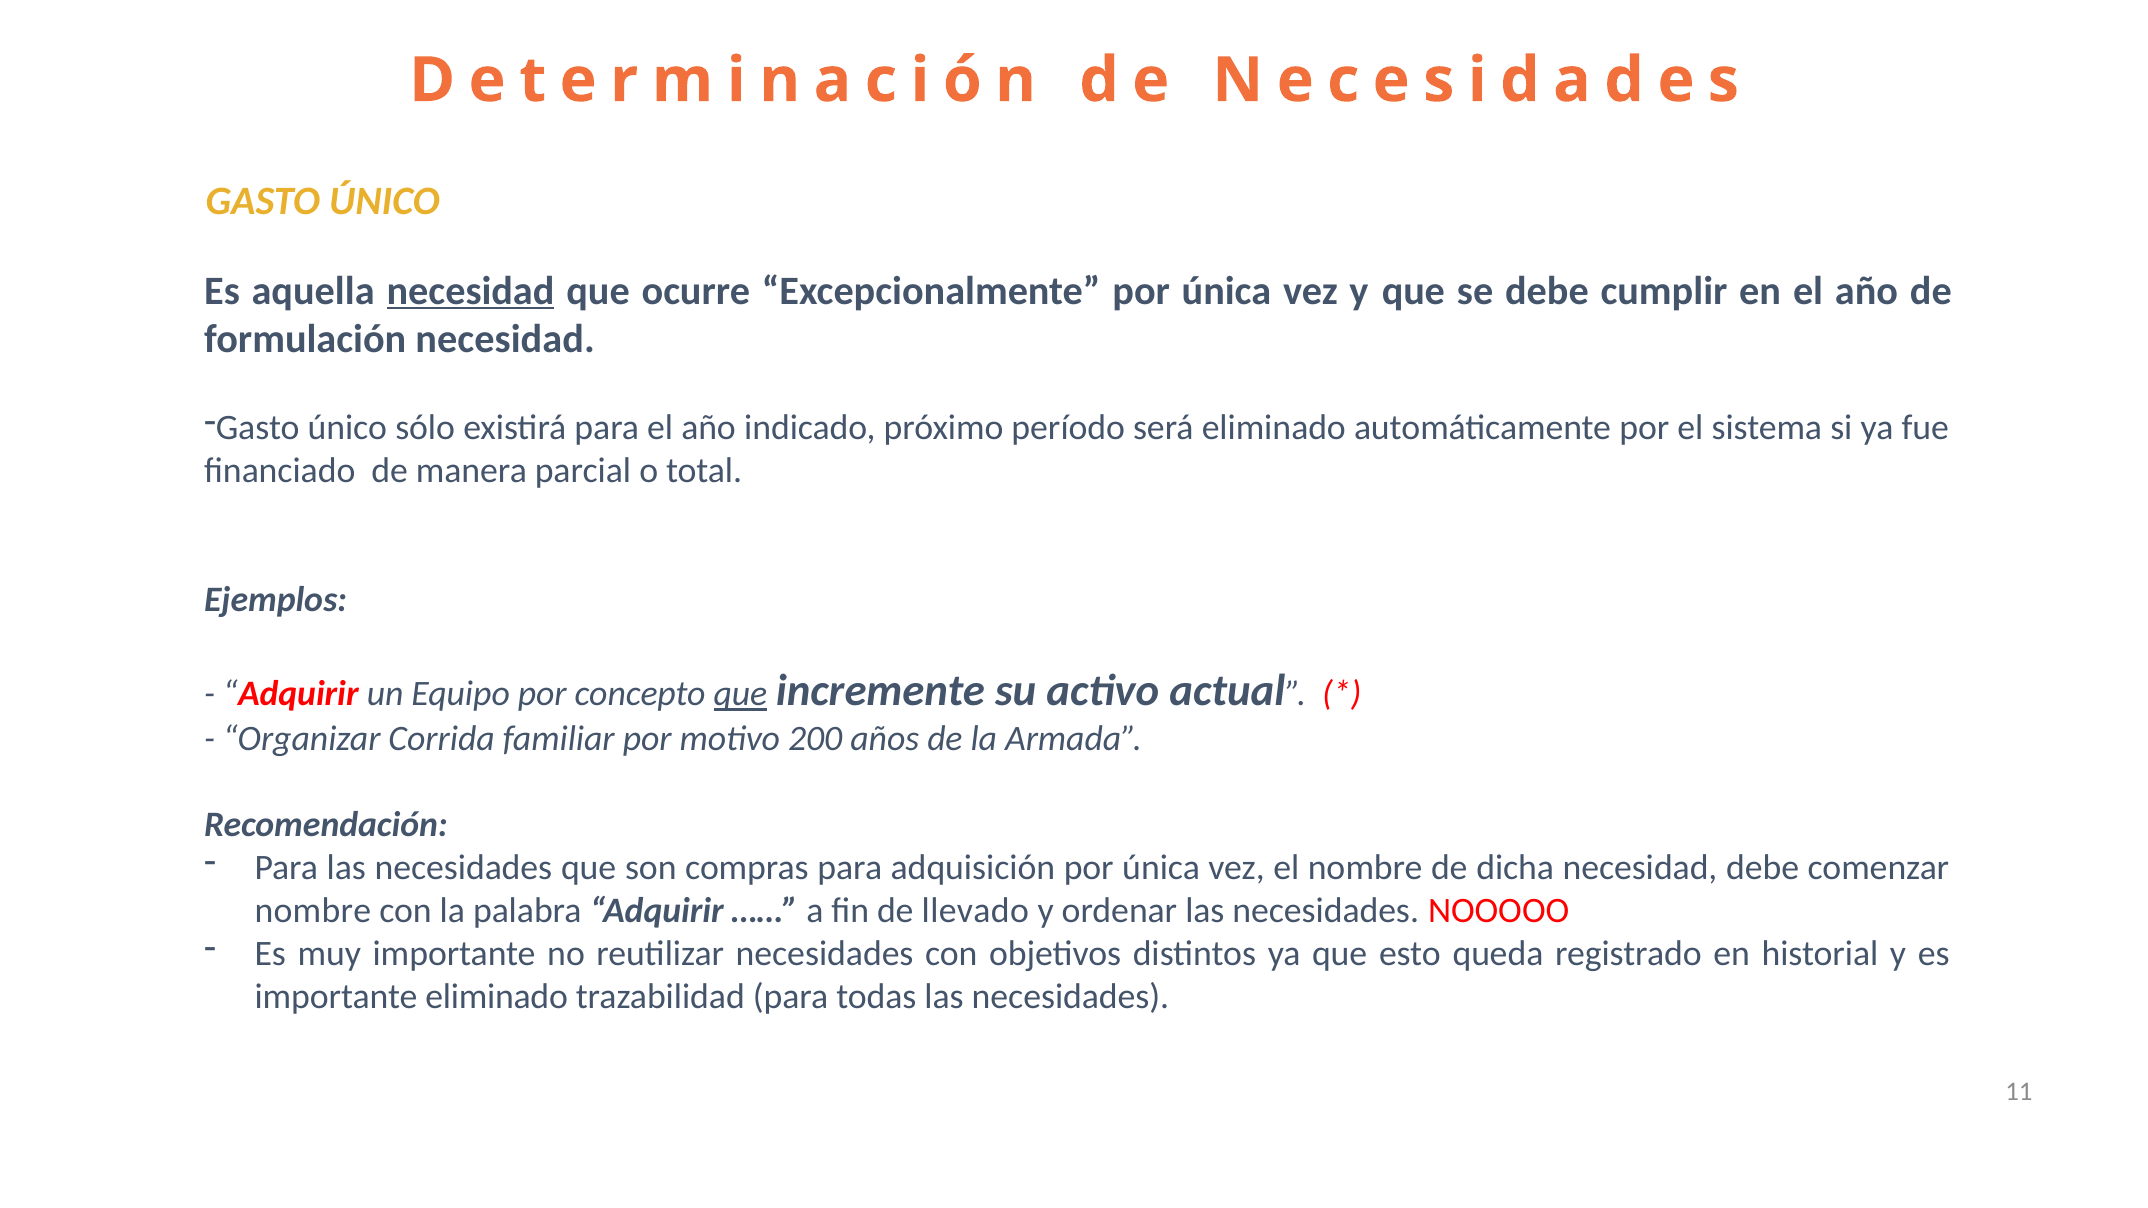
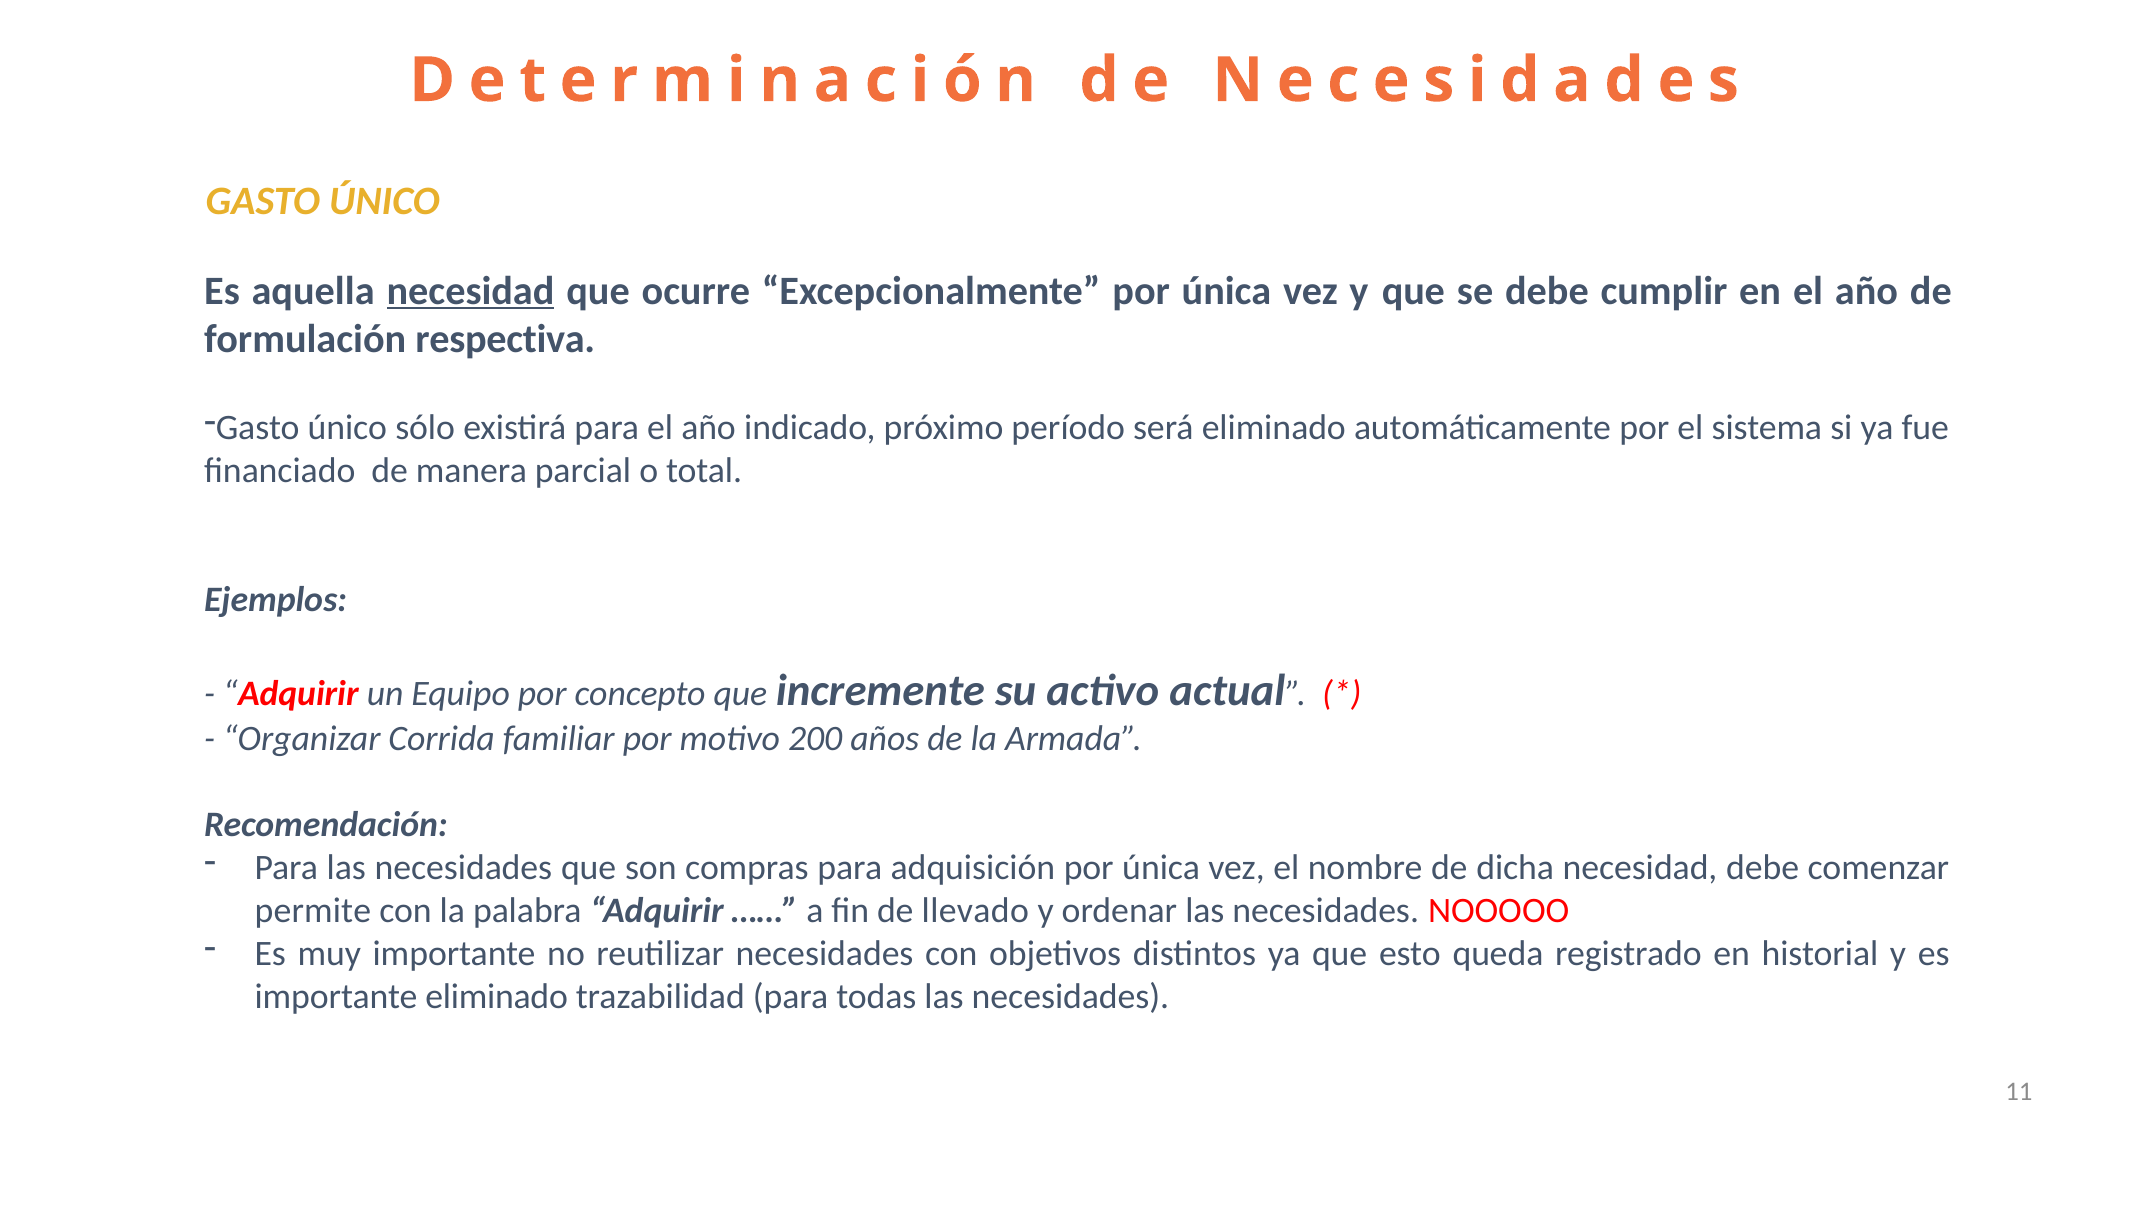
formulación necesidad: necesidad -> respectiva (505, 339)
que underline: present -> none (740, 694)
nombre: nombre -> permite (313, 911)
